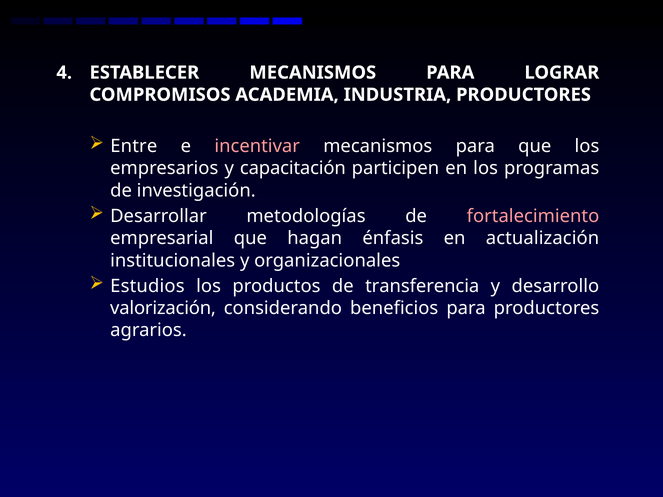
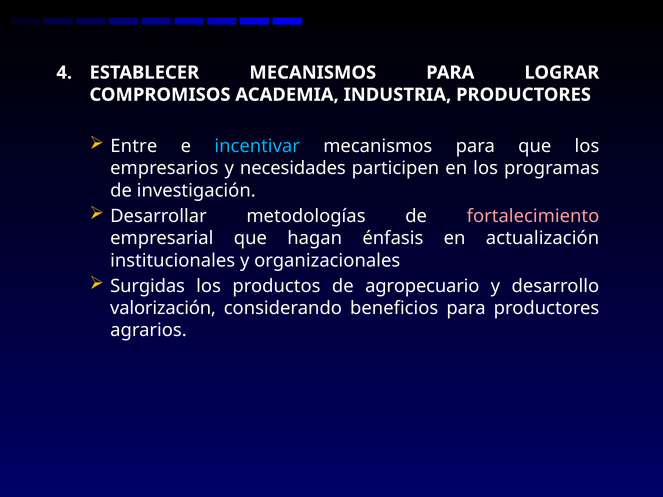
incentivar colour: pink -> light blue (257, 146)
capacitación: capacitación -> necesidades (293, 168)
Estudios: Estudios -> Surgidas (148, 286)
transferencia: transferencia -> agropecuario (422, 286)
